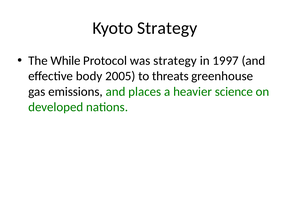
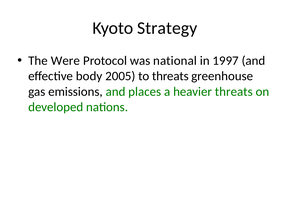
While: While -> Were (65, 61)
was strategy: strategy -> national (175, 61)
heavier science: science -> threats (234, 92)
